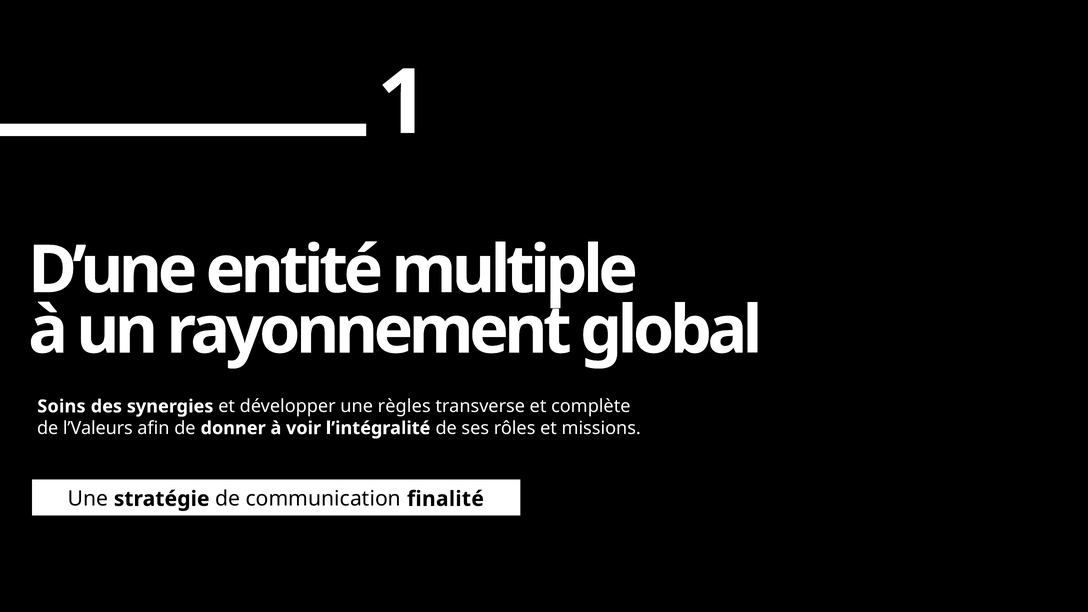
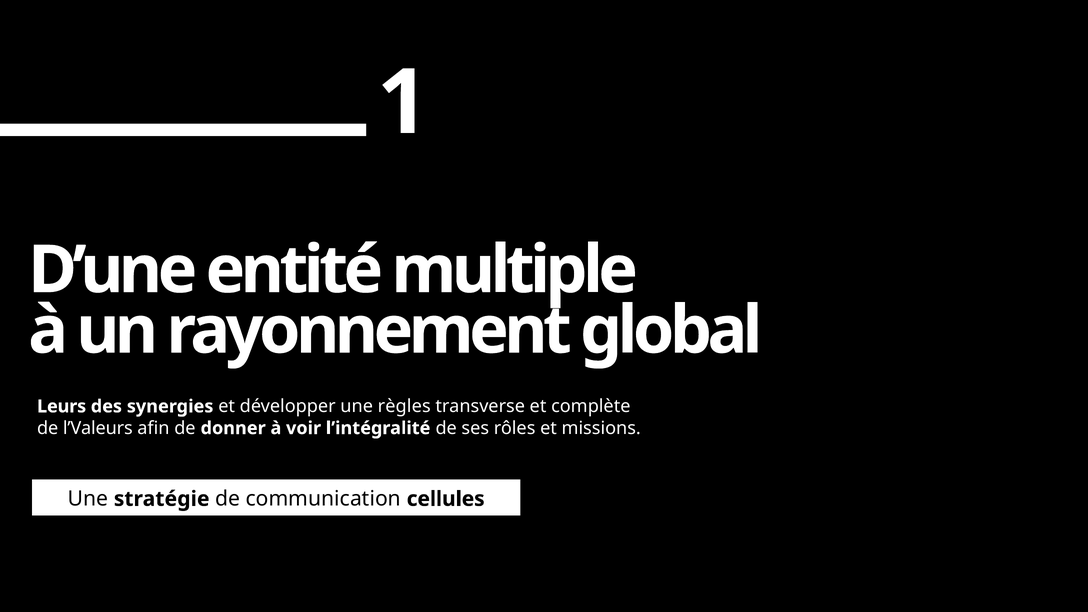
Soins: Soins -> Leurs (62, 406)
finalité: finalité -> cellules (446, 499)
